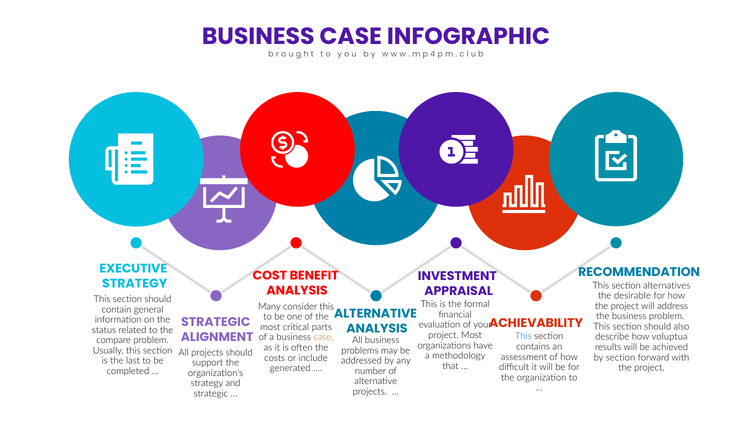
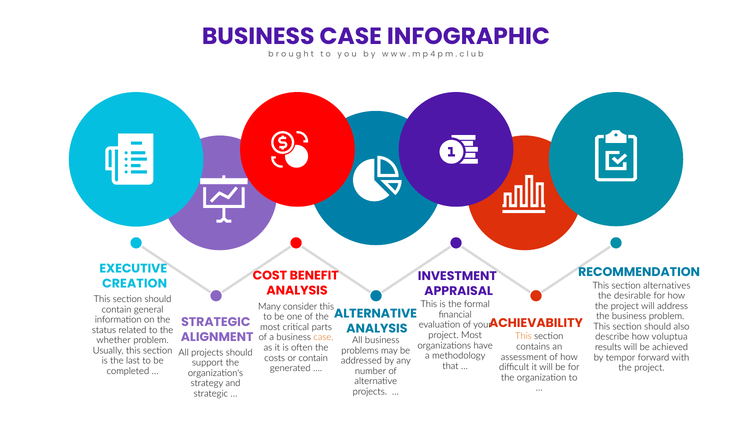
STRATEGY: STRATEGY -> CREATION (135, 284)
This colour: blue -> orange (523, 336)
compare: compare -> whether (114, 340)
by section: section -> tempor (621, 357)
or include: include -> contain (313, 358)
